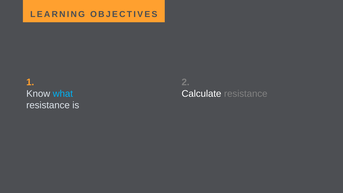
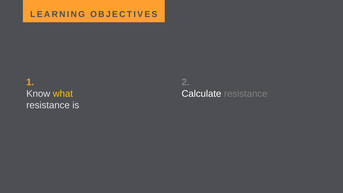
what colour: light blue -> yellow (63, 94)
